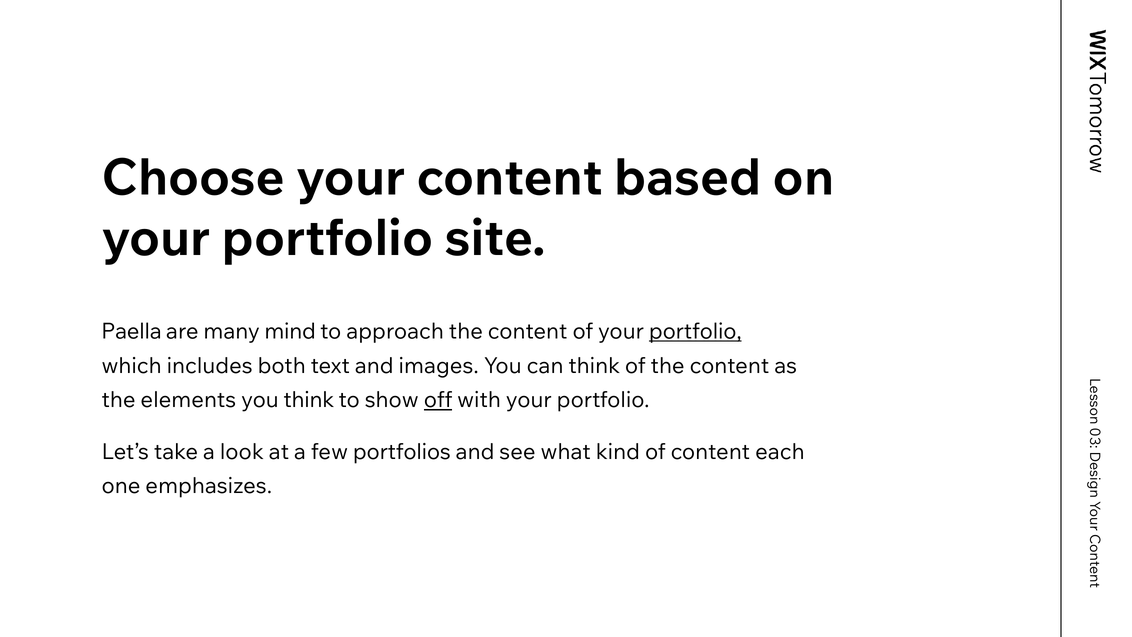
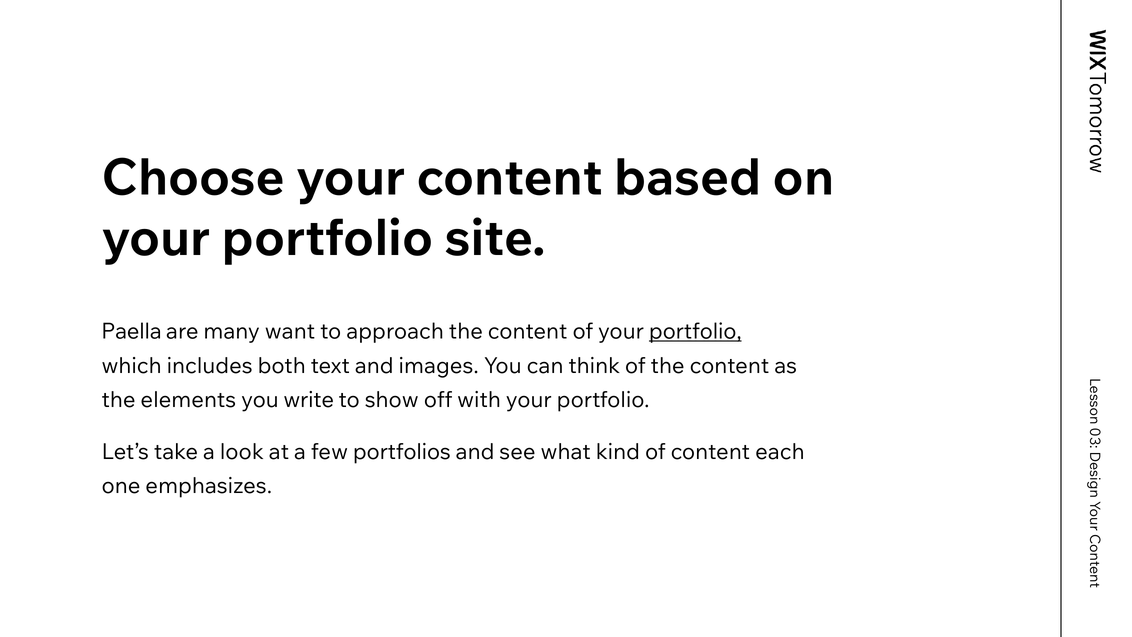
mind: mind -> want (290, 331)
you think: think -> write (309, 400)
off underline: present -> none (438, 400)
